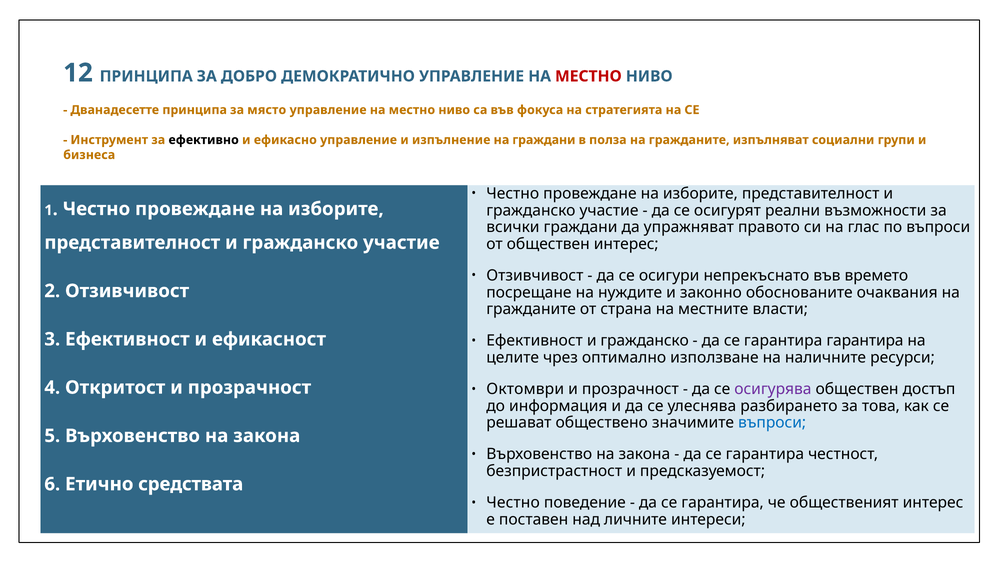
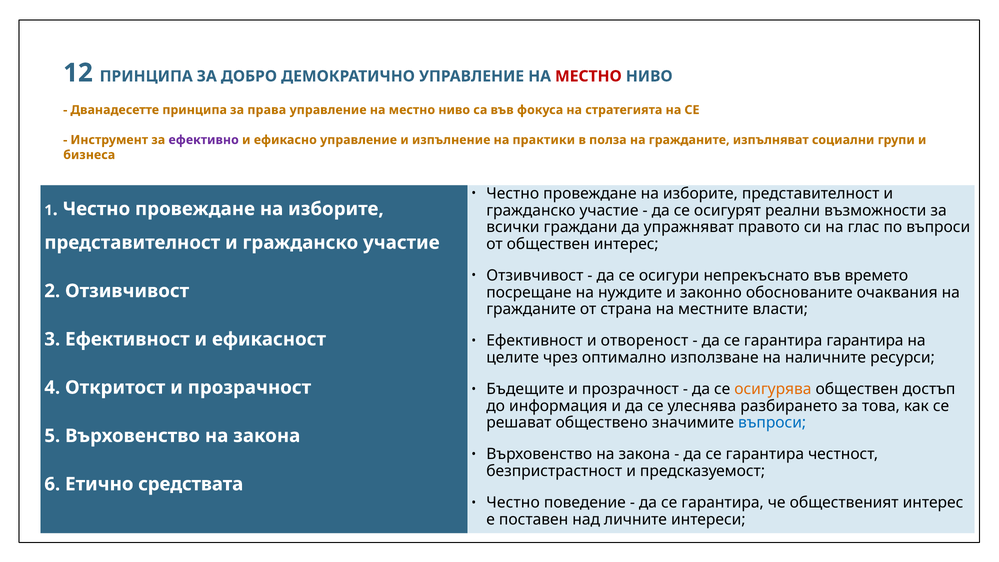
място: място -> права (267, 110)
ефективно colour: black -> purple (204, 140)
на граждани: граждани -> практики (544, 140)
Ефективност и гражданско: гражданско -> отвореност (644, 341)
Октомври: Октомври -> Бъдещите (525, 389)
осигурява colour: purple -> orange (773, 389)
